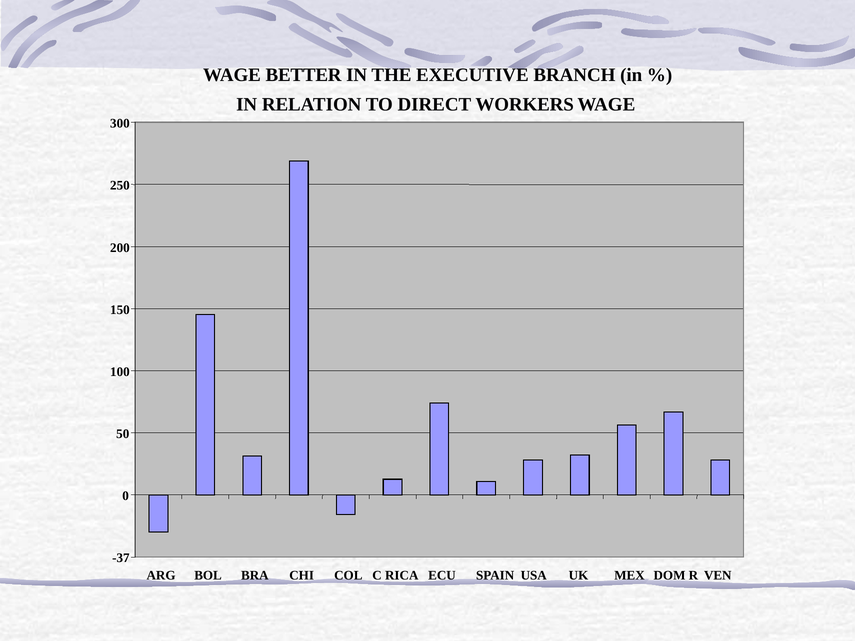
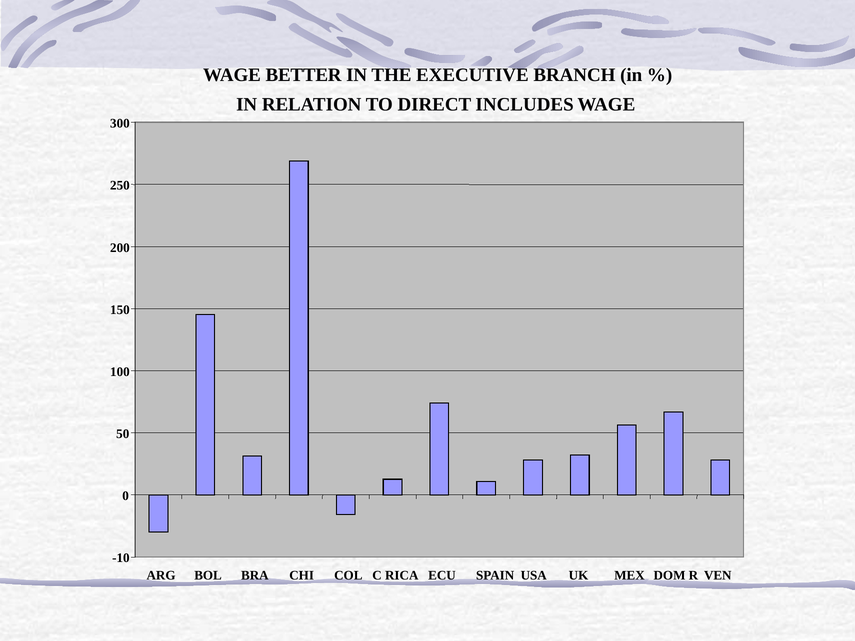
WORKERS: WORKERS -> INCLUDES (525, 104)
-37: -37 -> -10 (121, 558)
